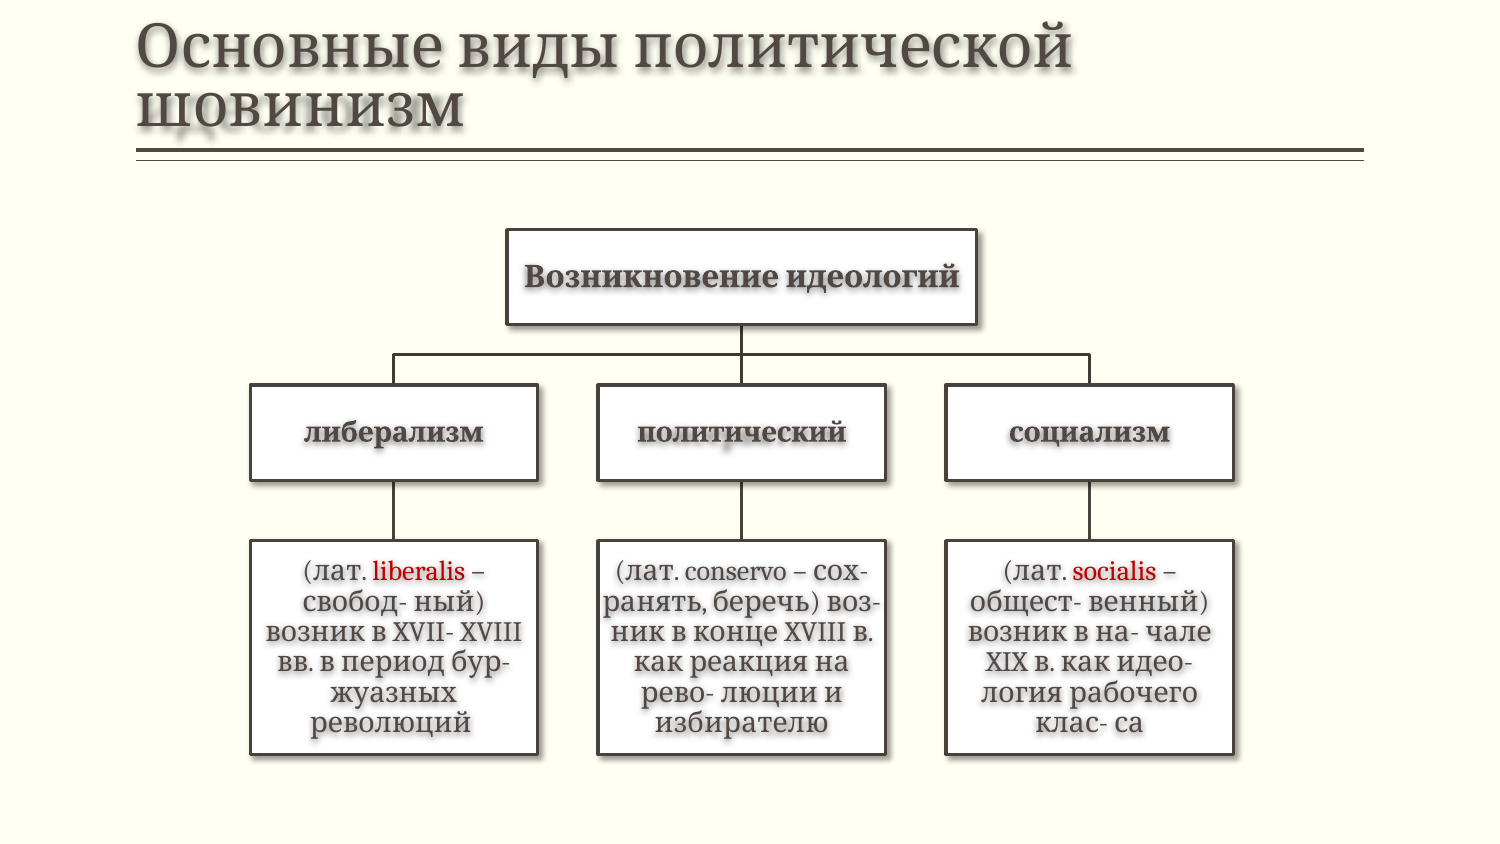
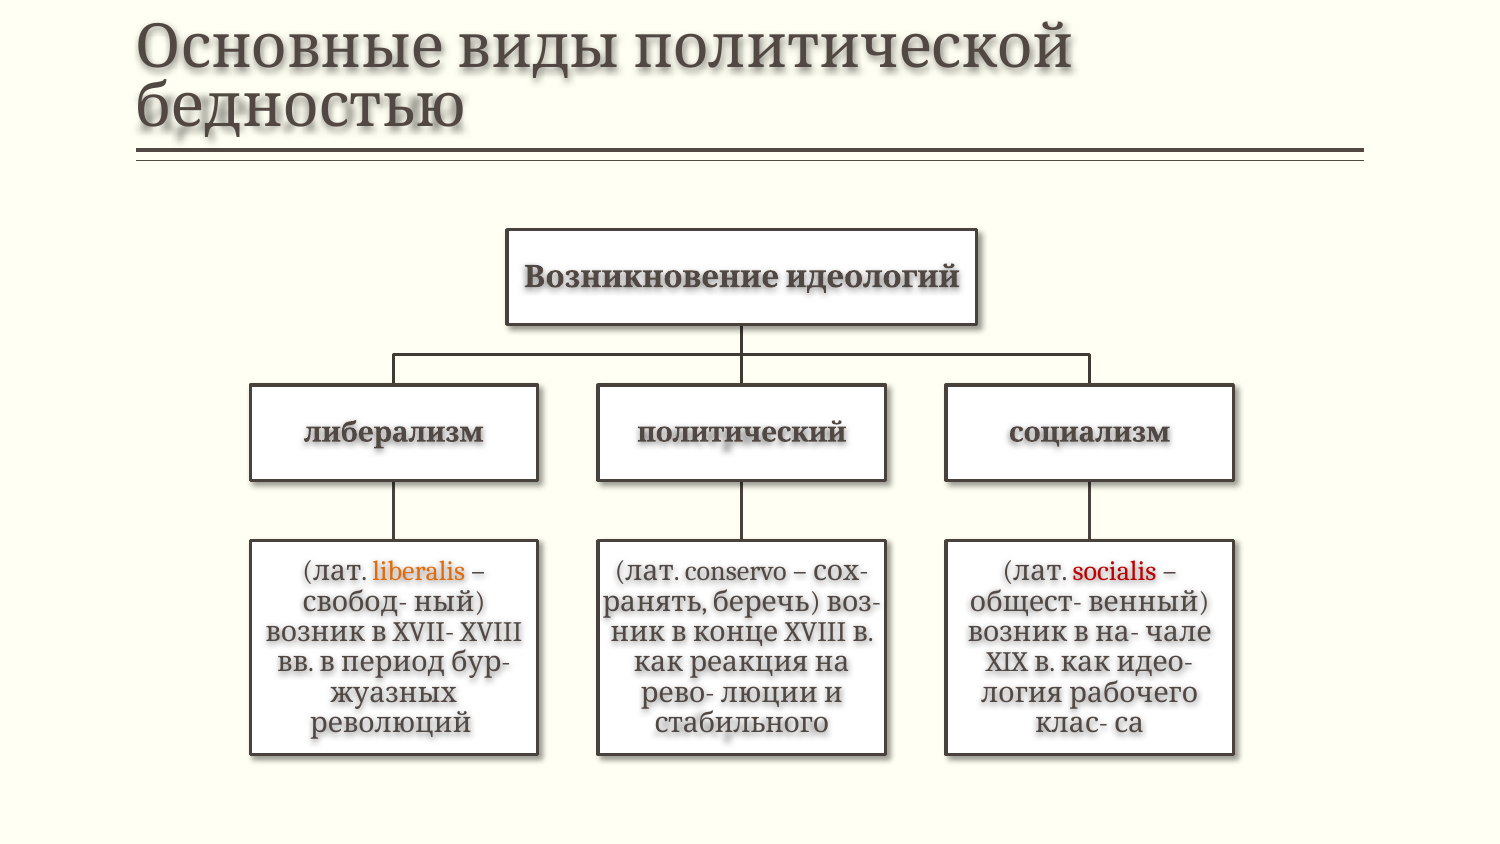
шовинизм: шовинизм -> бедностью (301, 107)
liberalis colour: red -> orange (419, 571)
избирателю: избирателю -> стабильного (742, 723)
